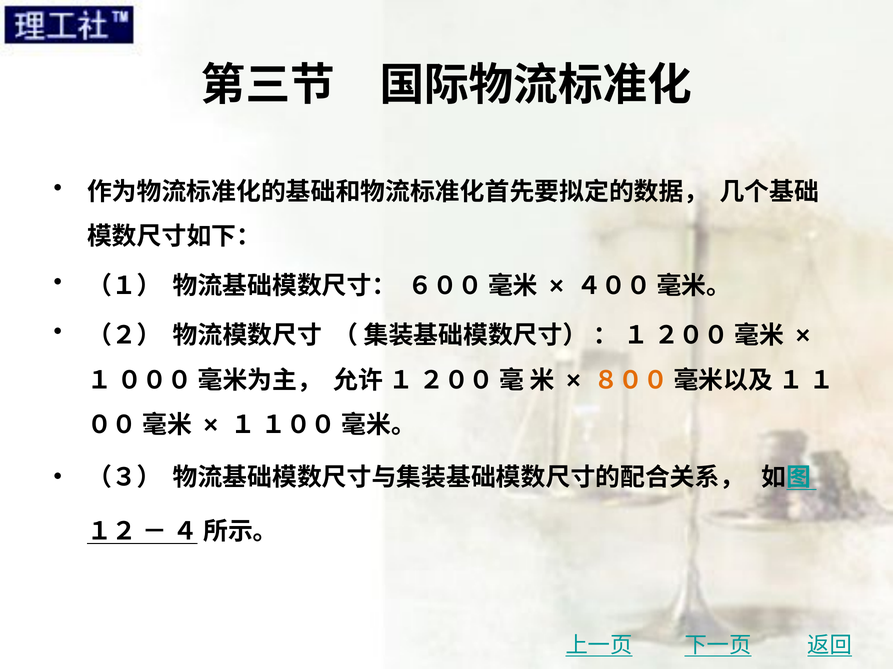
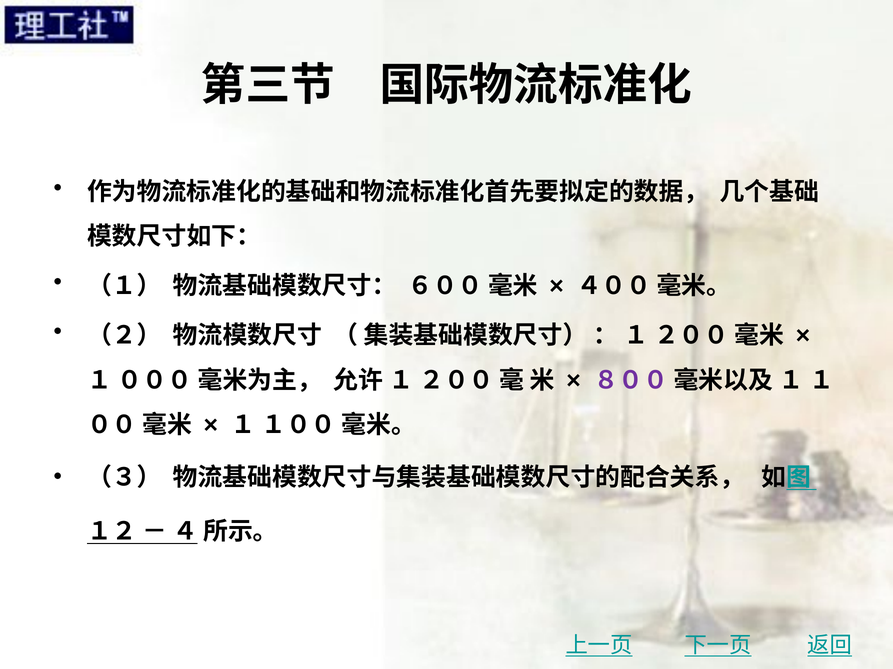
８００ colour: orange -> purple (631, 381)
